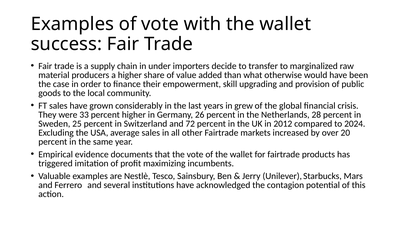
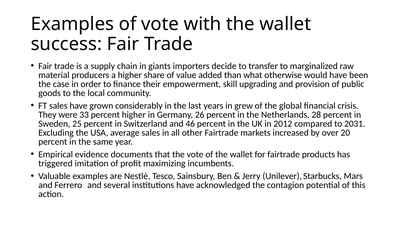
under: under -> giants (160, 66)
72: 72 -> 46 (190, 124)
2024: 2024 -> 2031 (355, 124)
